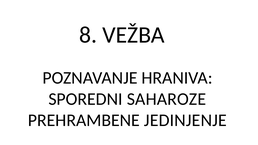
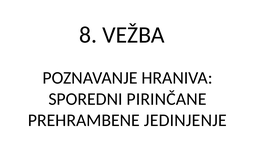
SAHAROZE: SAHAROZE -> PIRINČANE (167, 99)
